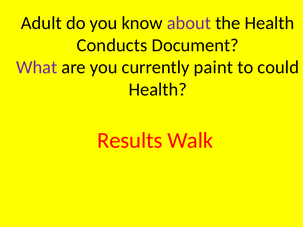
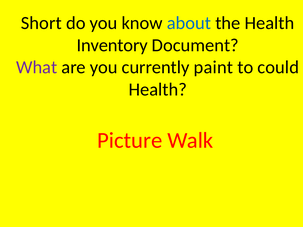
Adult: Adult -> Short (41, 23)
about colour: purple -> blue (189, 23)
Conducts: Conducts -> Inventory (112, 45)
Results: Results -> Picture (130, 140)
